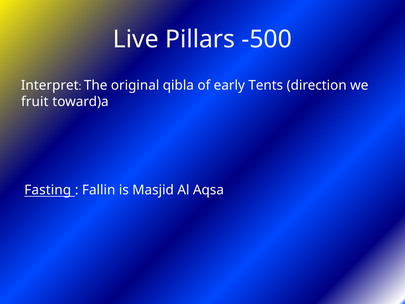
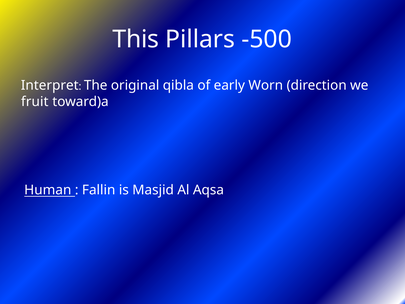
Live: Live -> This (136, 39)
Tents: Tents -> Worn (266, 85)
Fasting: Fasting -> Human (48, 190)
